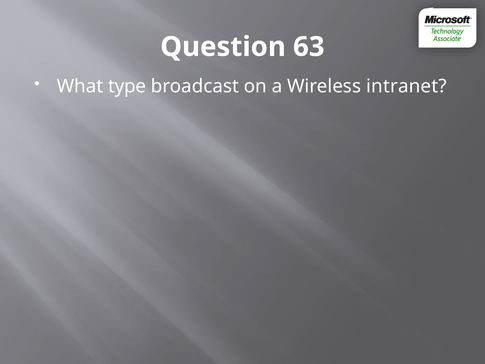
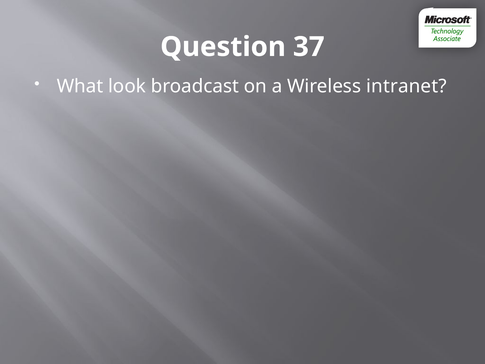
63: 63 -> 37 (309, 47)
type: type -> look (127, 86)
